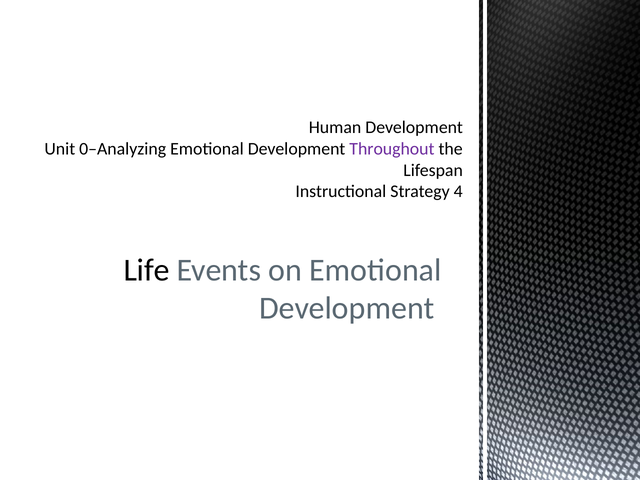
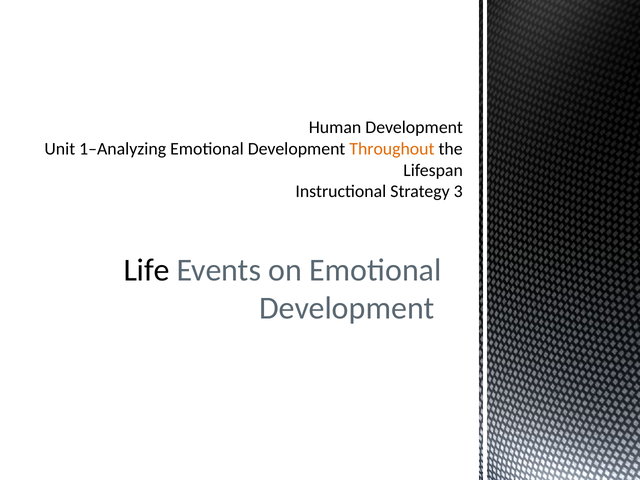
0–Analyzing: 0–Analyzing -> 1–Analyzing (123, 149)
Throughout colour: purple -> orange (392, 149)
4: 4 -> 3 (458, 192)
